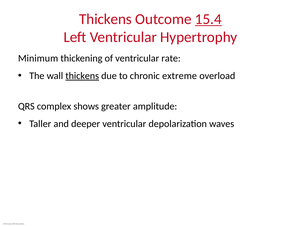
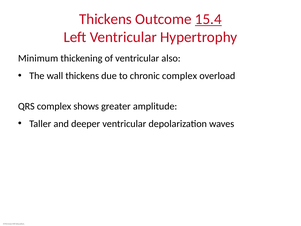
rate: rate -> also (171, 58)
thickens underline: present -> none (82, 76)
chronic extreme: extreme -> complex (180, 76)
